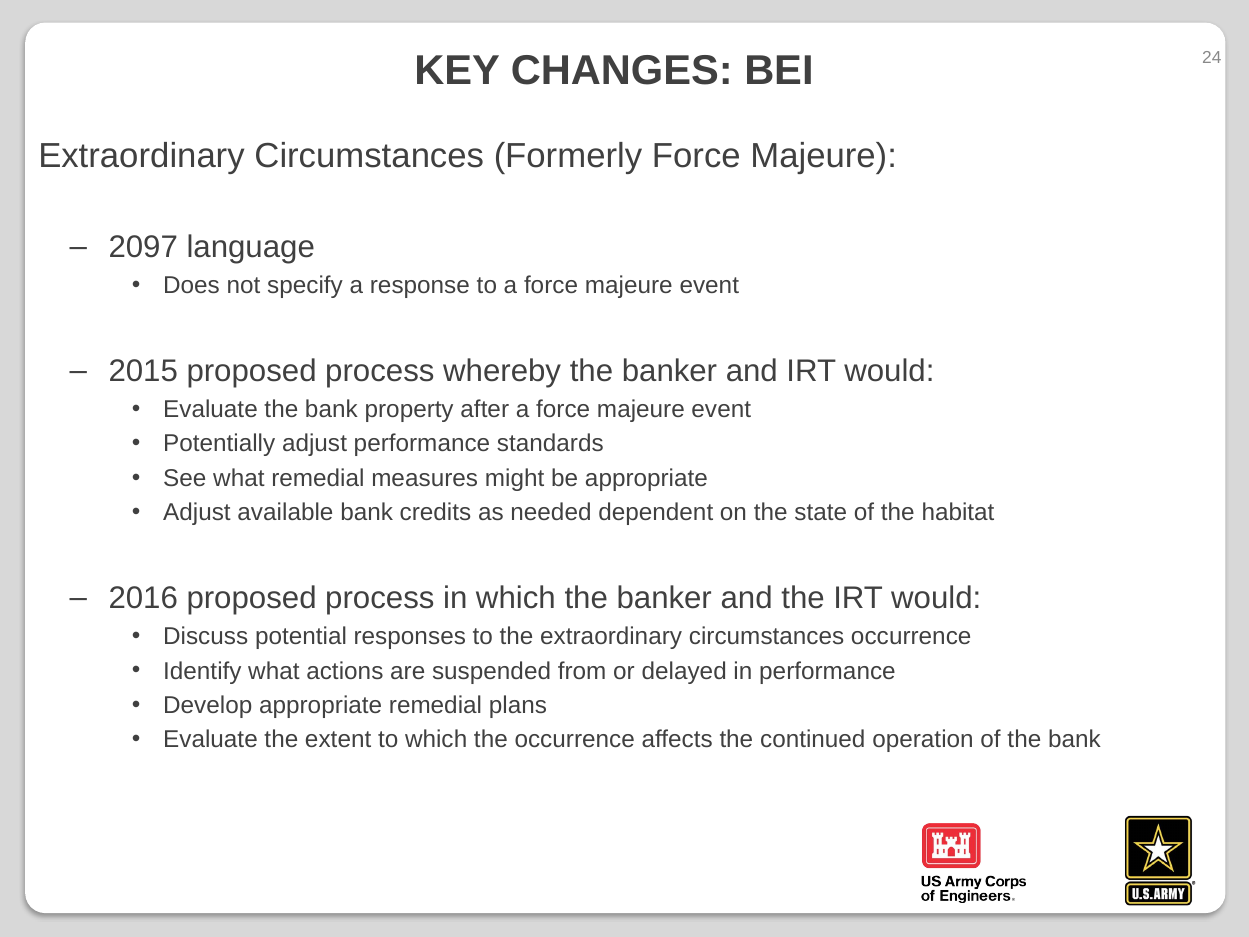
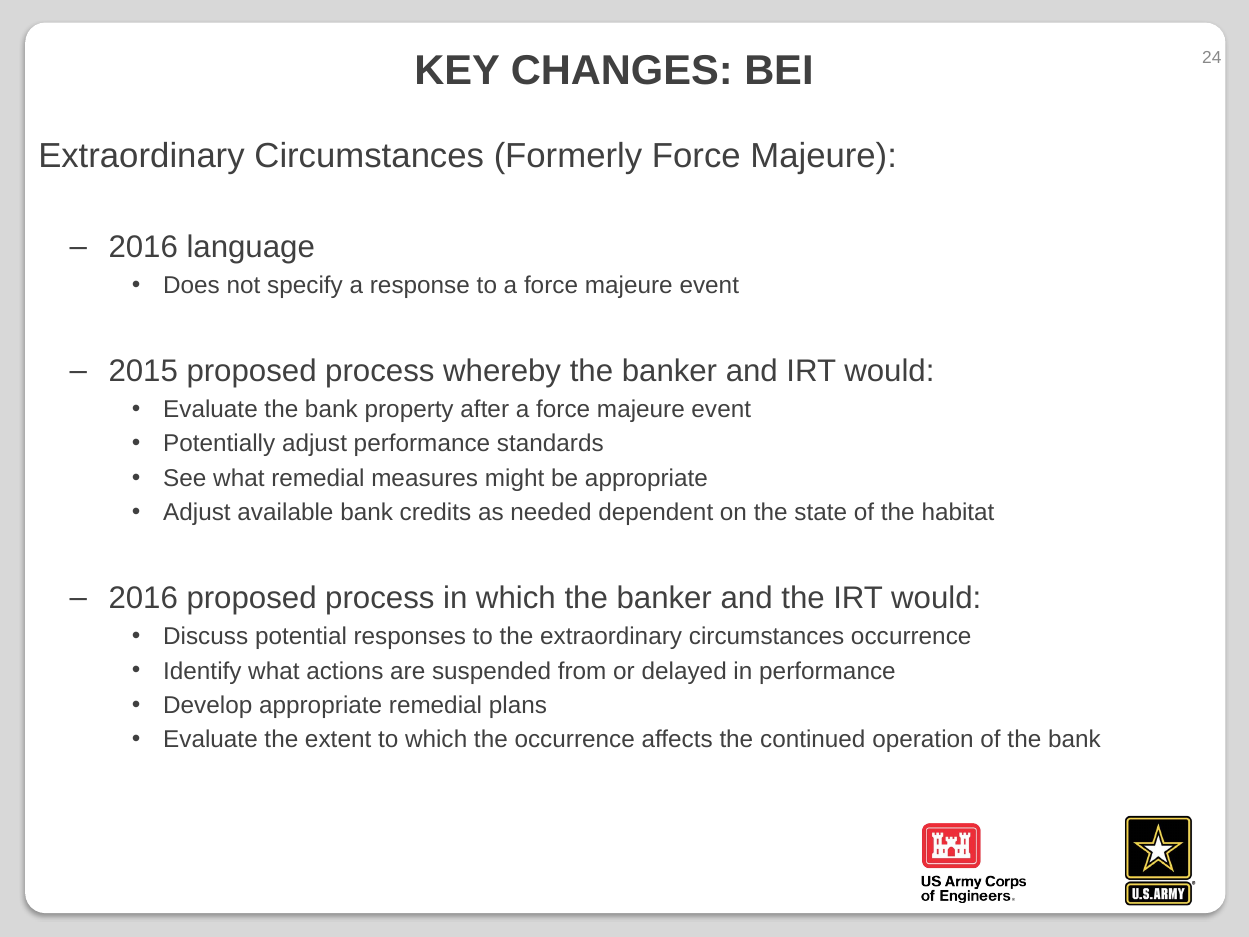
2097: 2097 -> 2016 (143, 247)
